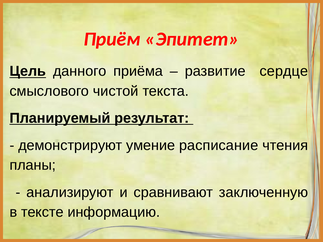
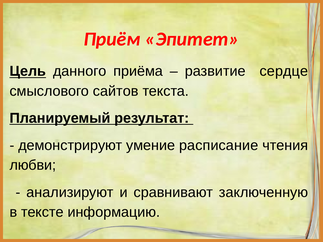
чистой: чистой -> сайтов (116, 91)
планы: планы -> любви (33, 165)
